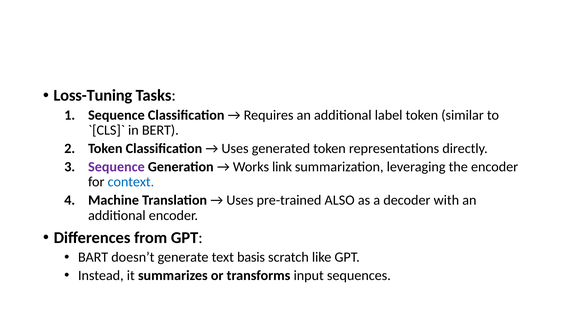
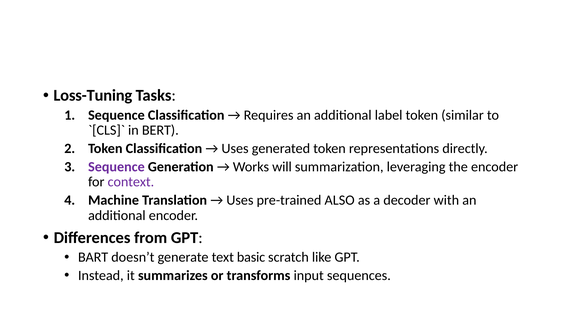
link: link -> will (282, 167)
context colour: blue -> purple (131, 182)
basis: basis -> basic (251, 257)
